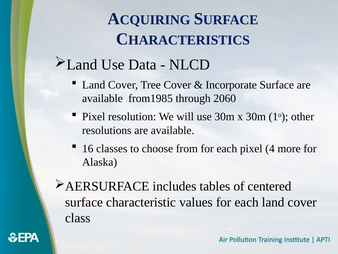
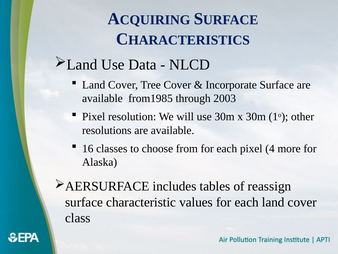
2060: 2060 -> 2003 (225, 98)
centered: centered -> reassign (269, 186)
